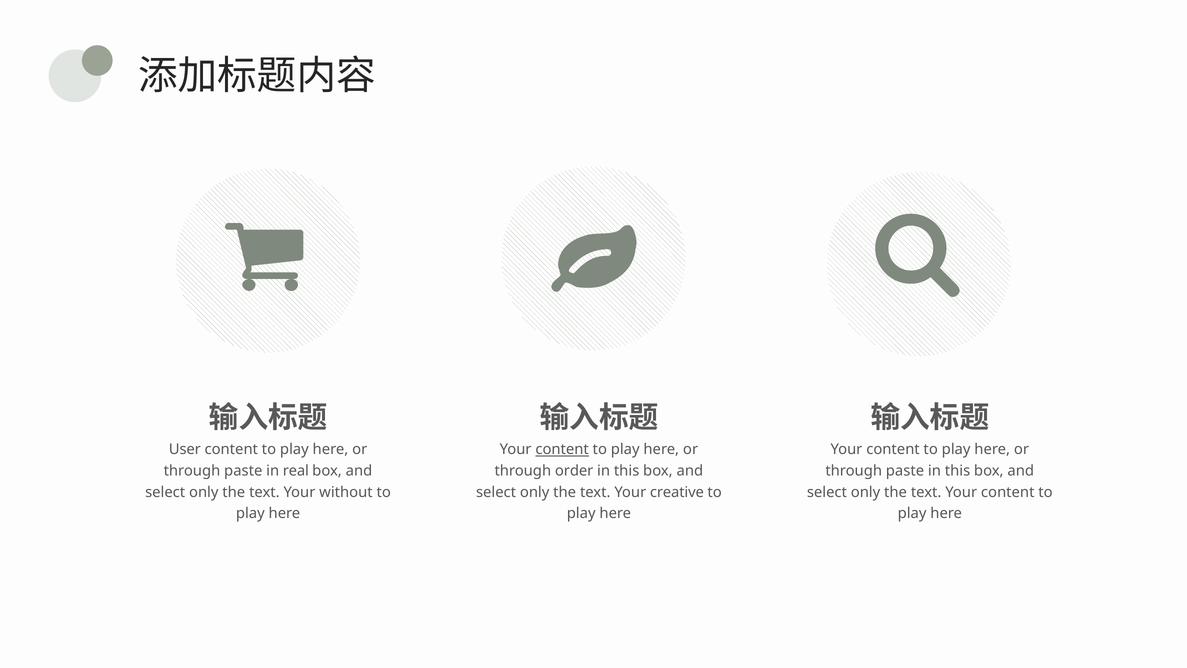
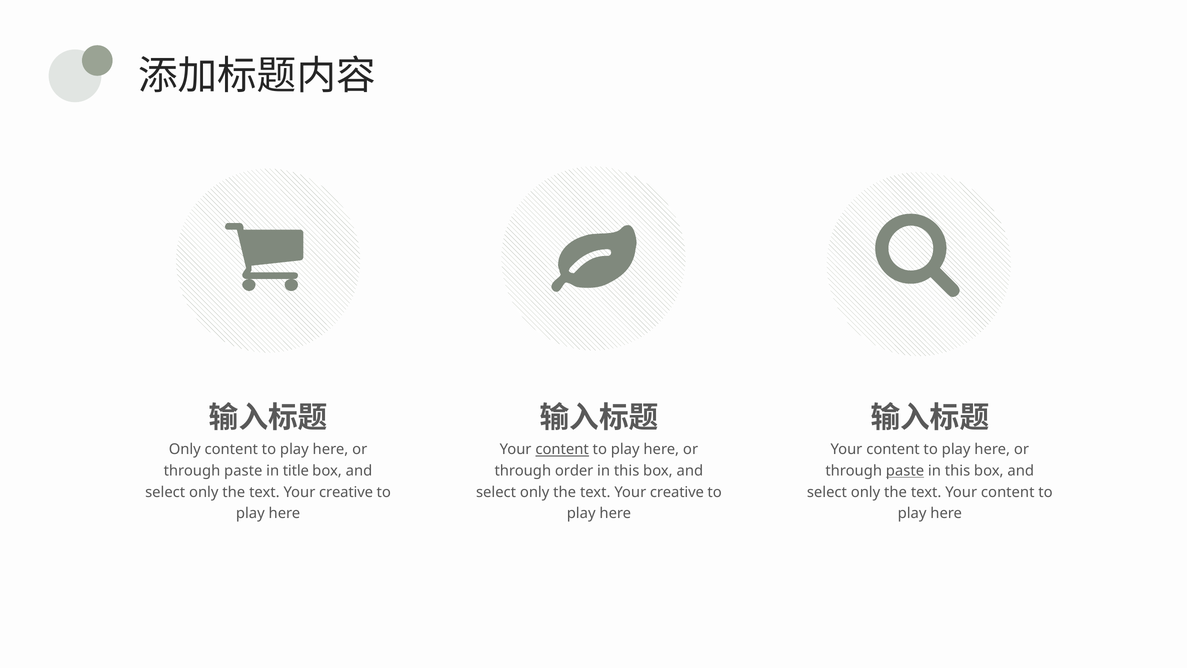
User: User -> Only (185, 449)
real: real -> title (296, 471)
paste underline: none -> present (905, 471)
without: without -> creative (346, 492)
